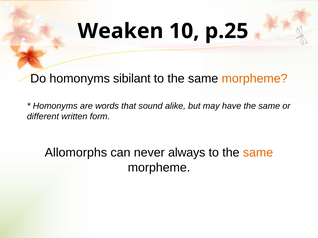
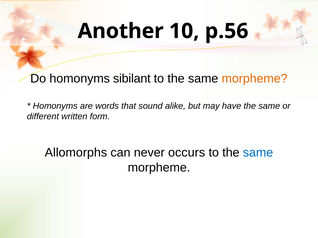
Weaken: Weaken -> Another (121, 31)
p.25: p.25 -> p.56 (227, 31)
always: always -> occurs (187, 153)
same colour: orange -> blue (258, 153)
